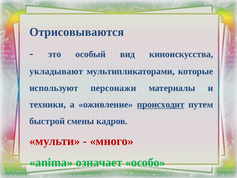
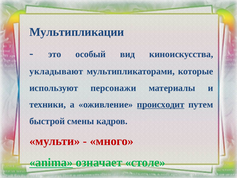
Отрисовываются: Отрисовываются -> Мультипликации (77, 32)
anima underline: none -> present (51, 162)
особо: особо -> столе (145, 162)
